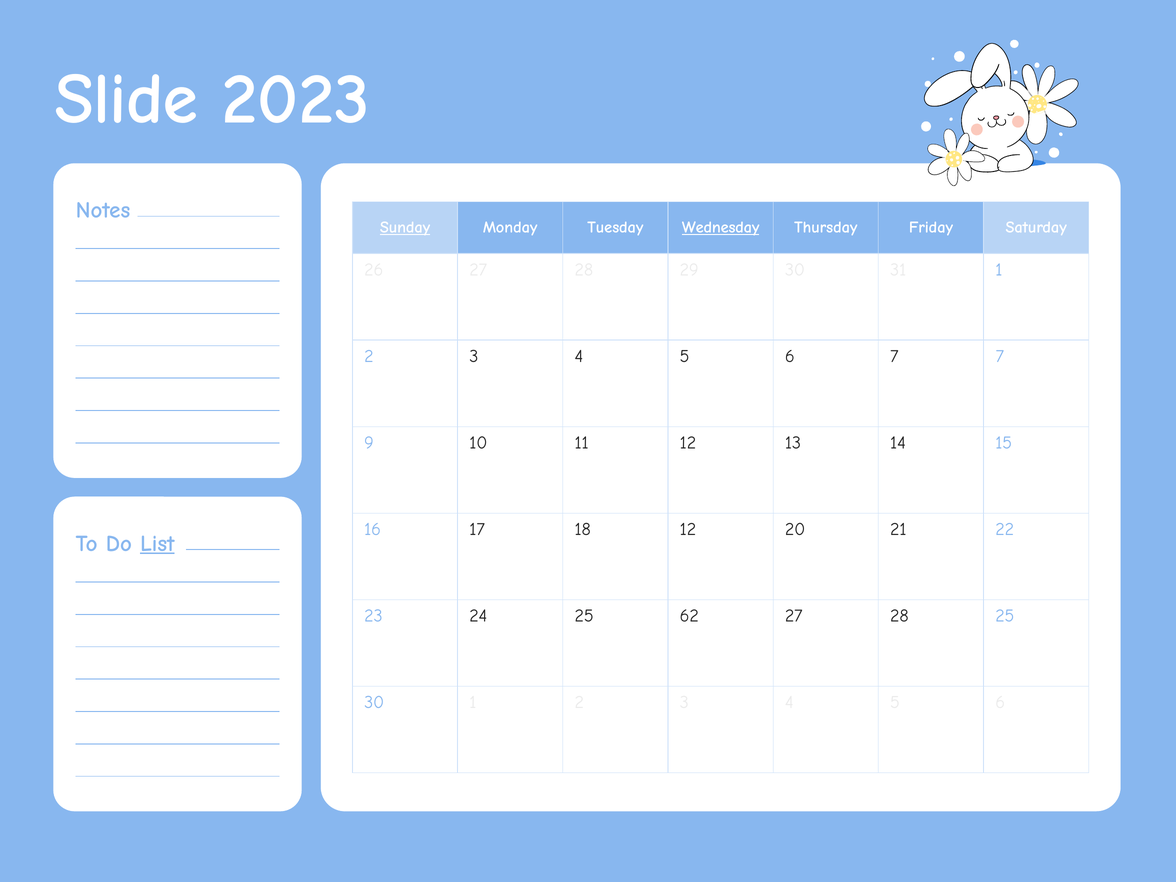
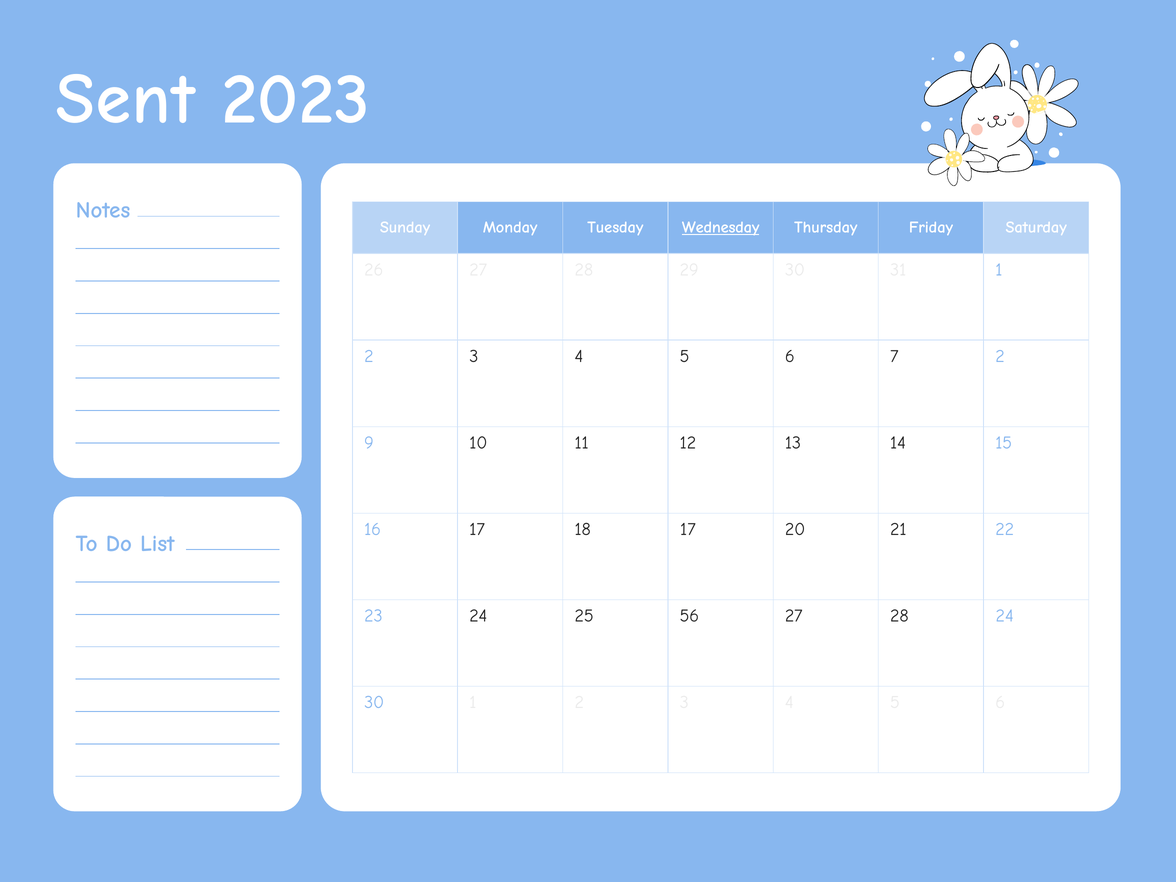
Slide: Slide -> Sent (126, 99)
Sunday underline: present -> none (405, 228)
7 7: 7 -> 2 (1000, 356)
18 12: 12 -> 17 (688, 529)
List underline: present -> none (157, 544)
62: 62 -> 56 (689, 616)
28 25: 25 -> 24 (1005, 616)
